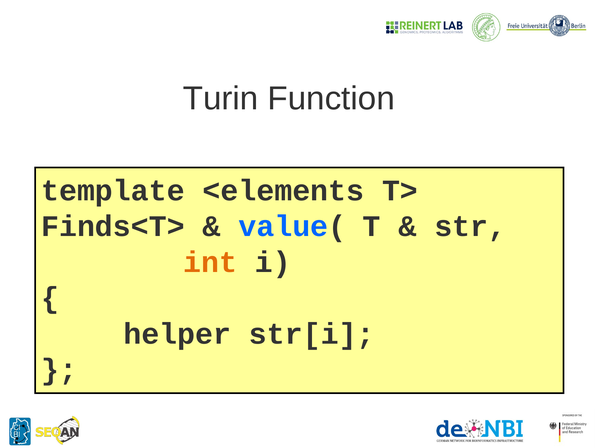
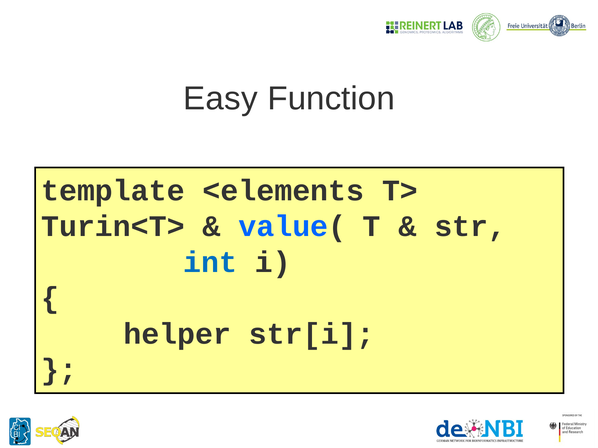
Turin: Turin -> Easy (220, 99)
Finds<T>: Finds<T> -> Turin<T> (113, 227)
int colour: orange -> blue (210, 262)
